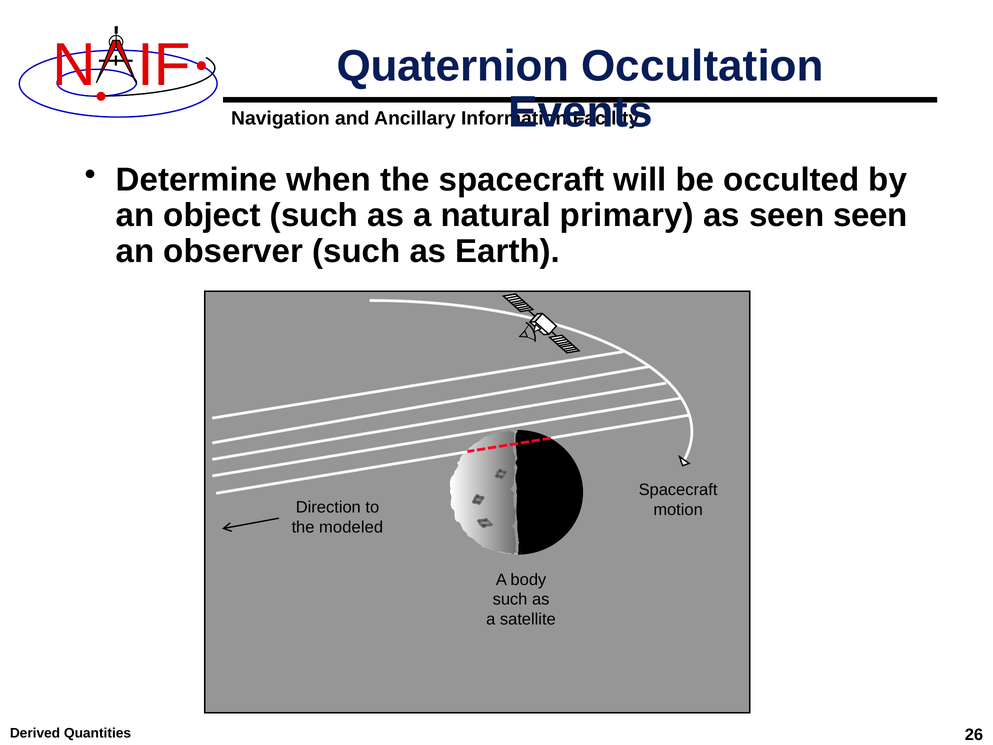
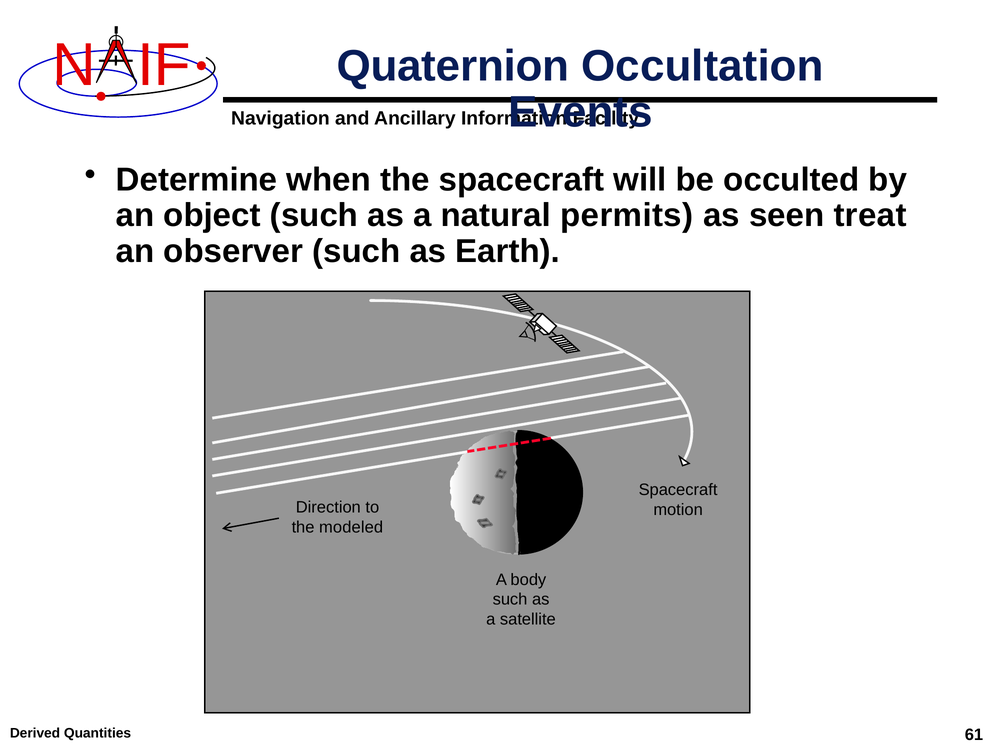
primary: primary -> permits (627, 215)
seen seen: seen -> treat (870, 215)
26: 26 -> 61 (974, 735)
